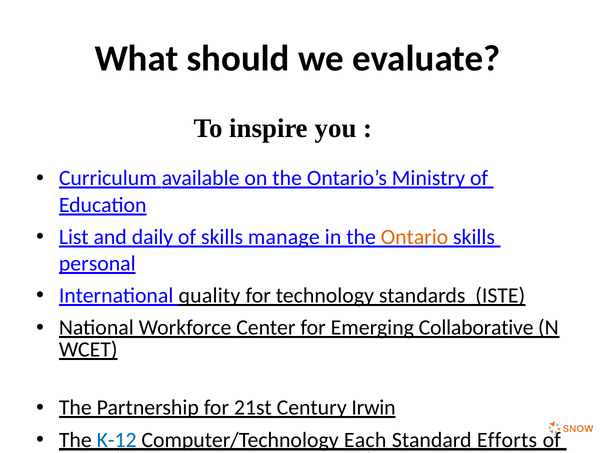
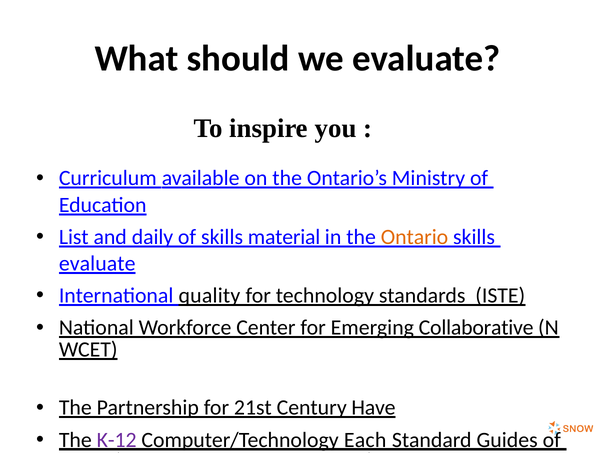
manage: manage -> material (284, 237)
personal: personal -> evaluate (97, 264)
Irwin: Irwin -> Have (373, 408)
K-12 colour: blue -> purple (117, 440)
Efforts: Efforts -> Guides (507, 440)
